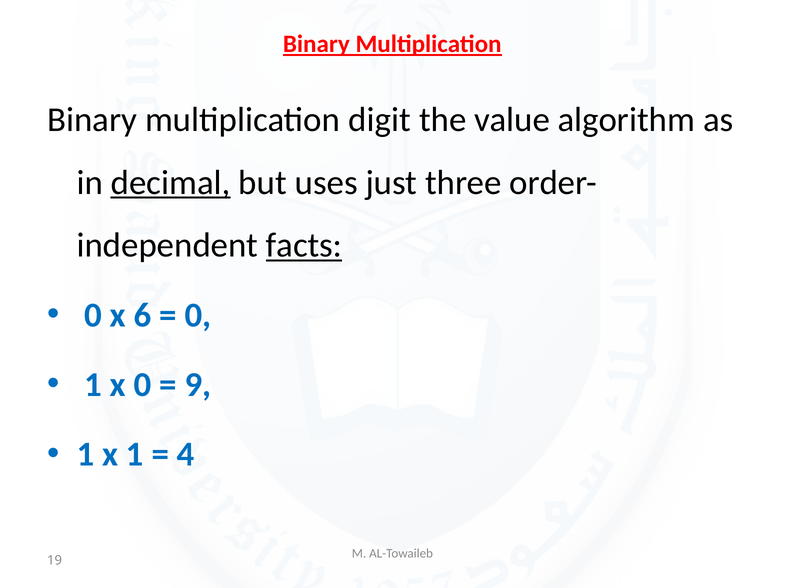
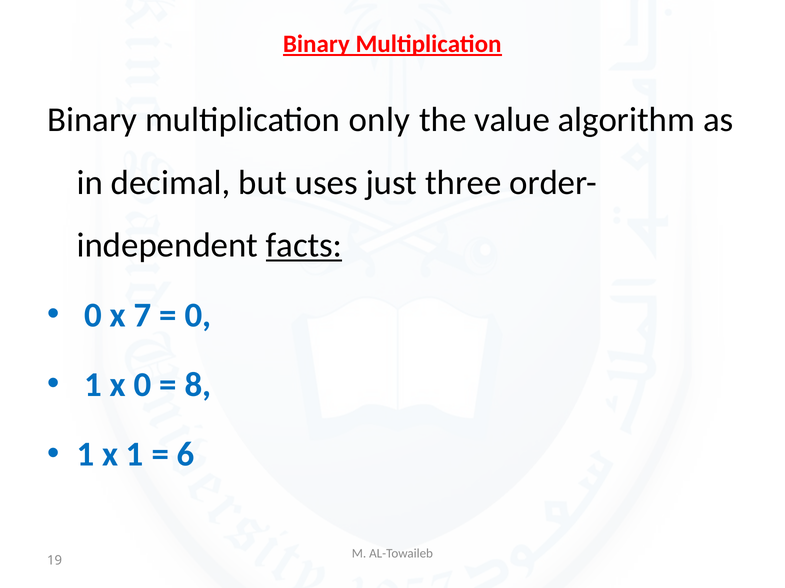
digit: digit -> only (379, 120)
decimal underline: present -> none (171, 183)
6: 6 -> 7 (143, 315)
9: 9 -> 8 (198, 385)
4: 4 -> 6 (186, 455)
